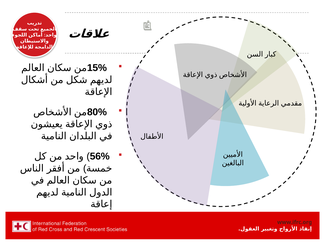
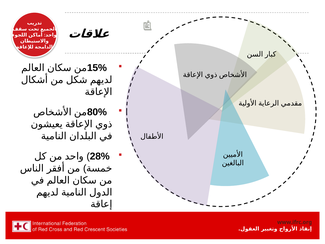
56%: 56% -> 28% (100, 156)
